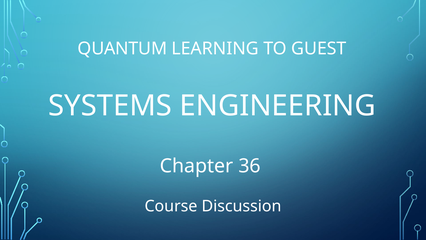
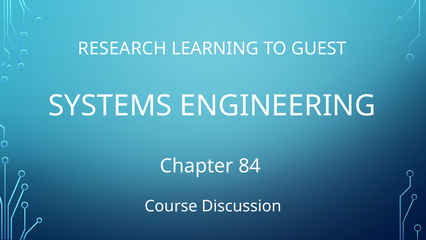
QUANTUM: QUANTUM -> RESEARCH (122, 49)
36: 36 -> 84 (250, 166)
